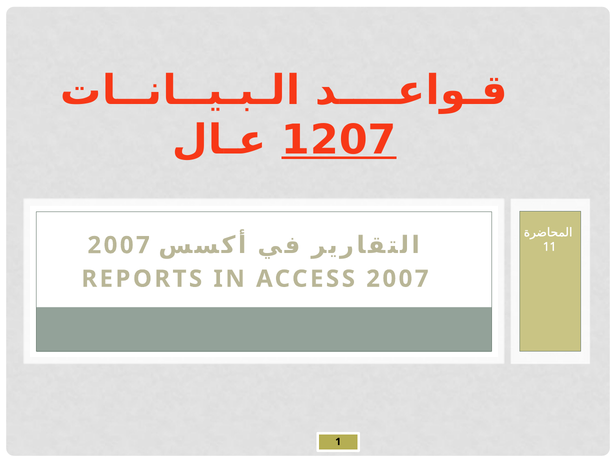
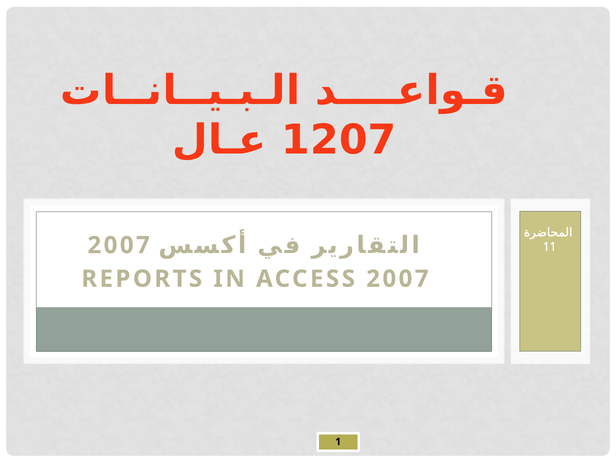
1207 underline: present -> none (339, 140)
